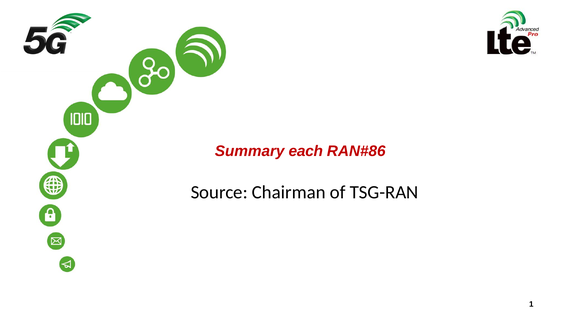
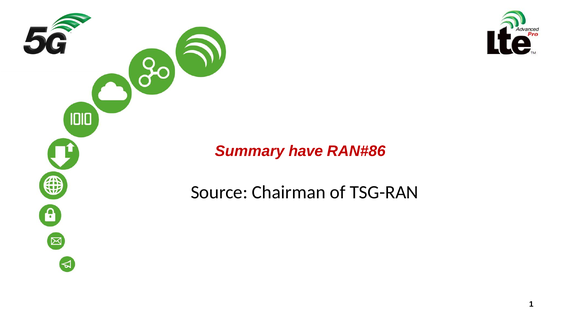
each: each -> have (306, 151)
